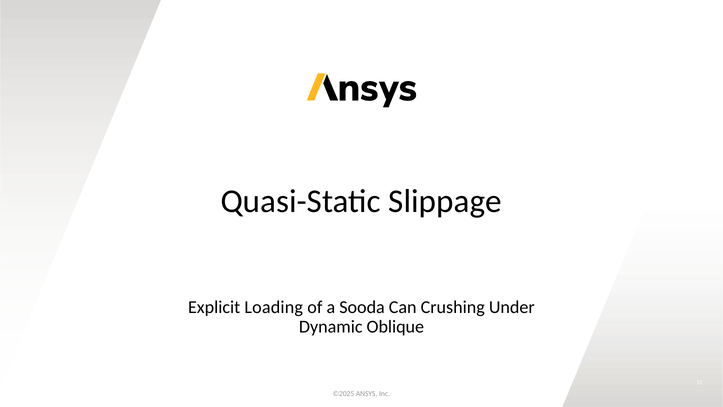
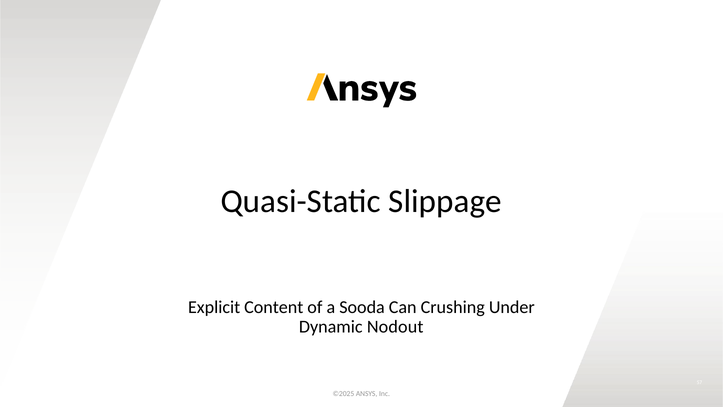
Loading: Loading -> Content (274, 307)
Oblique: Oblique -> Nodout (395, 327)
